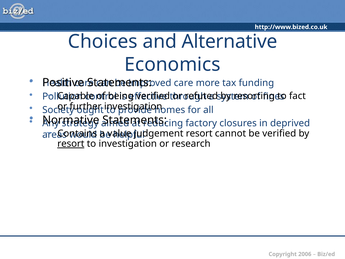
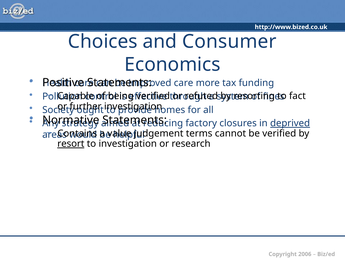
Alternative: Alternative -> Consumer (229, 42)
deprived underline: none -> present (290, 123)
judgement resort: resort -> terms (199, 133)
